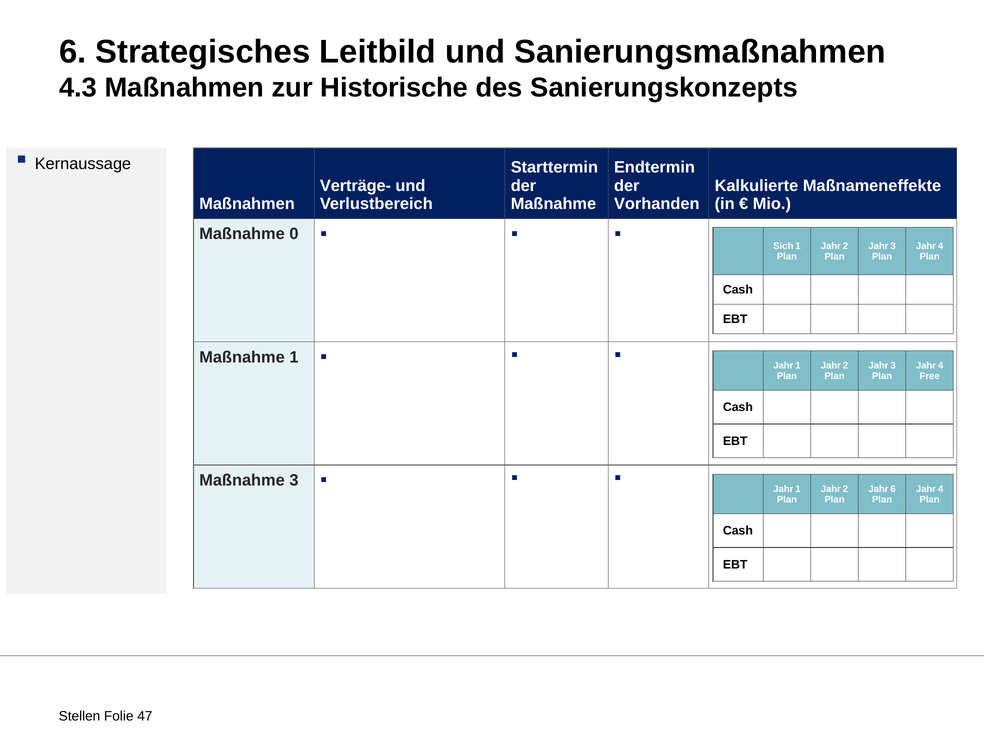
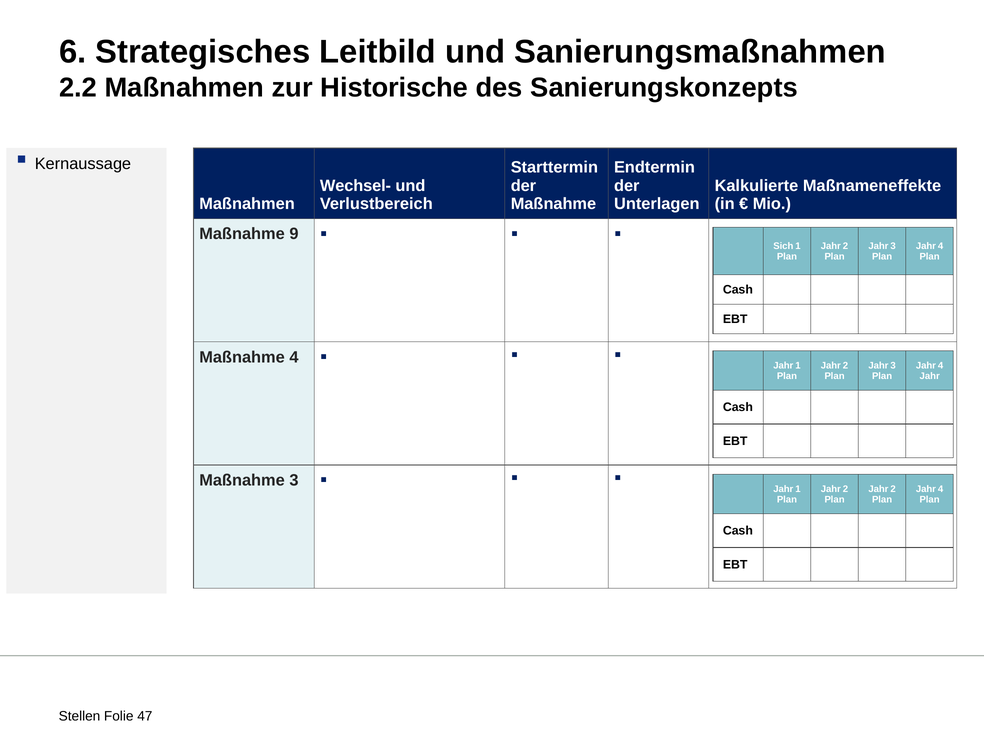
4.3: 4.3 -> 2.2 (78, 88)
Verträge-: Verträge- -> Wechsel- (355, 186)
Vorhanden: Vorhanden -> Unterlagen (657, 204)
0: 0 -> 9 (294, 234)
Maßnahme 1: 1 -> 4 (294, 357)
Free: Free -> Jahr (930, 376)
6: 6 -> 2 (893, 489)
